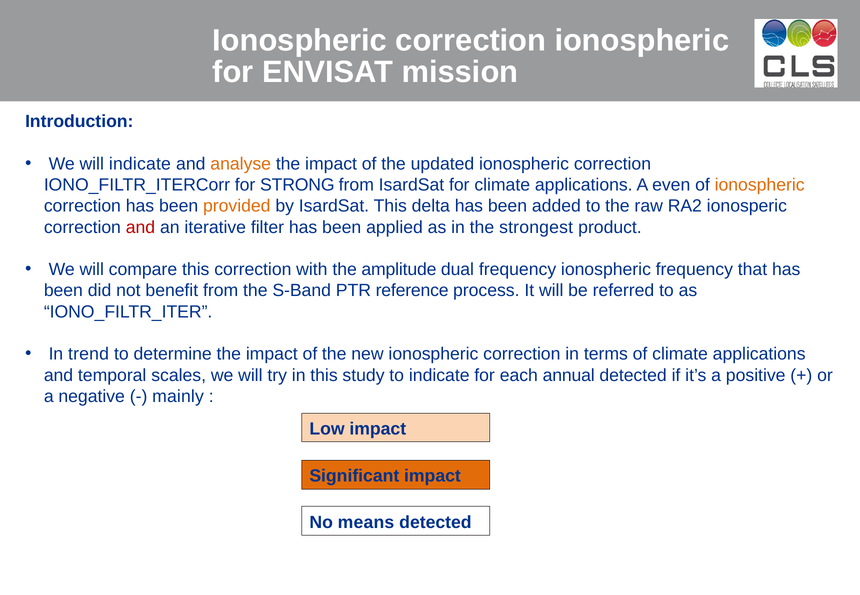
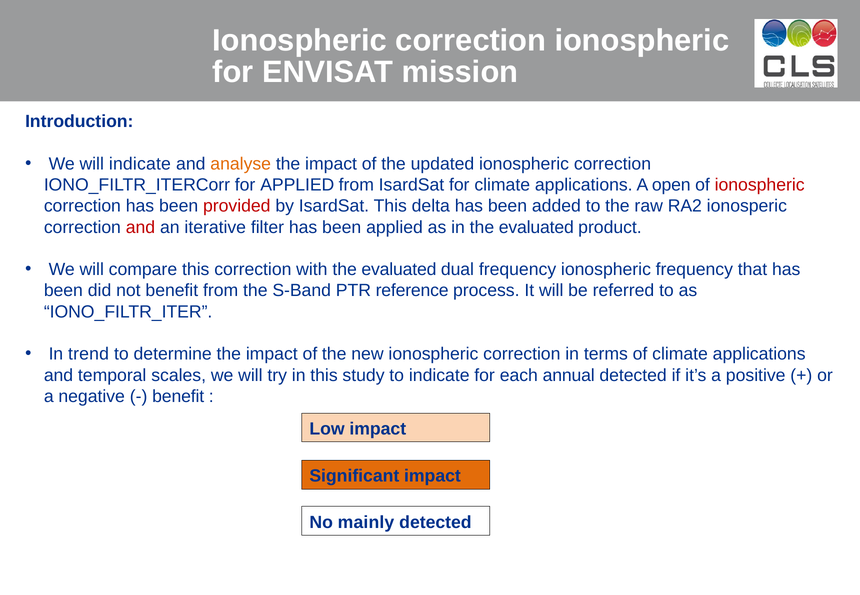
for STRONG: STRONG -> APPLIED (297, 185)
even: even -> open (671, 185)
ionospheric colour: orange -> red (760, 185)
provided colour: orange -> red (237, 206)
in the strongest: strongest -> evaluated (536, 227)
with the amplitude: amplitude -> evaluated (399, 270)
mainly: mainly -> benefit (178, 397)
means: means -> mainly (366, 523)
